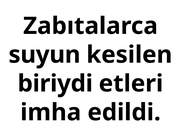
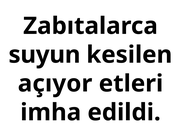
biriydi: biriydi -> açıyor (55, 84)
